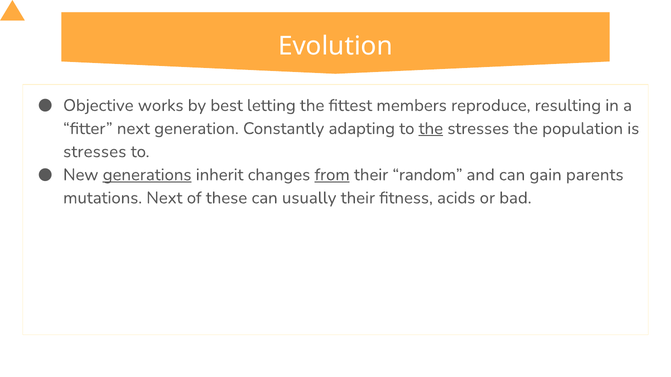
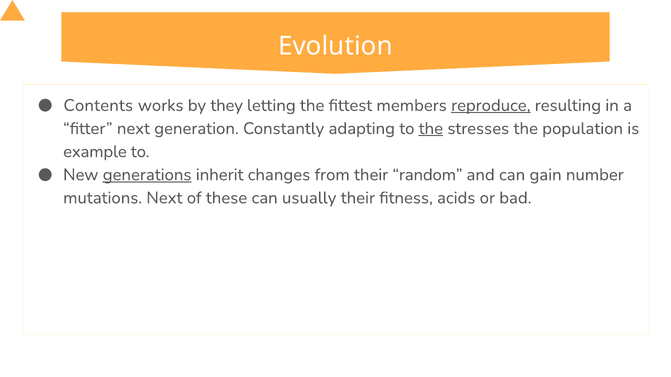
Objective: Objective -> Contents (98, 106)
best: best -> they (227, 106)
reproduce underline: none -> present (491, 106)
stresses: stresses -> example (95, 152)
from underline: present -> none (332, 175)
parents: parents -> number (595, 175)
